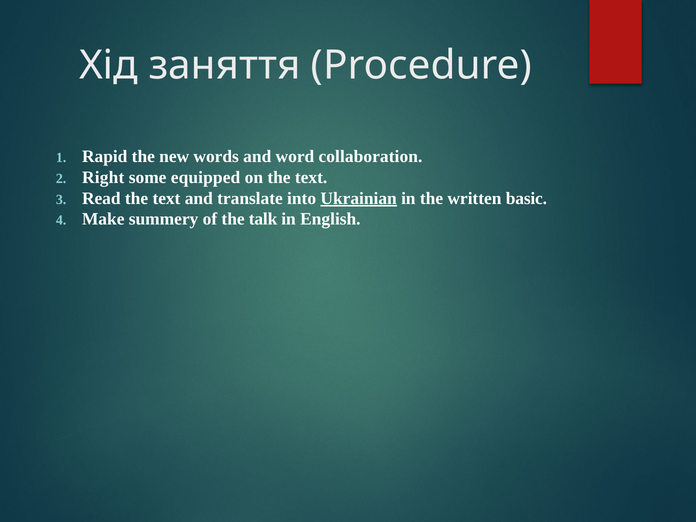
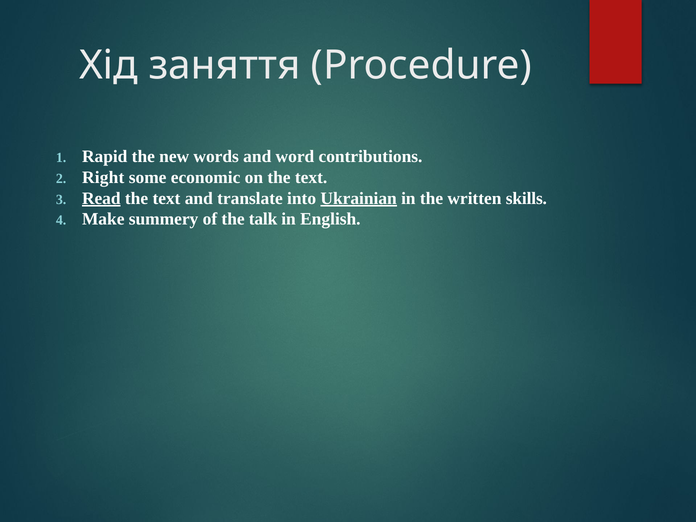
collaboration: collaboration -> contributions (371, 157)
equipped: equipped -> economic (206, 177)
Read underline: none -> present (101, 198)
basic: basic -> skills (526, 198)
